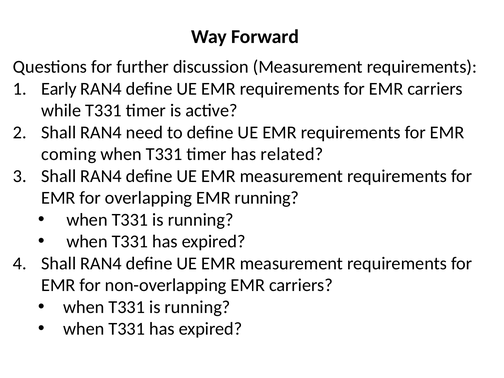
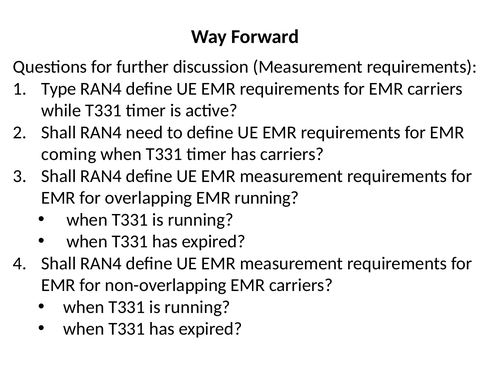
Early: Early -> Type (59, 89)
has related: related -> carriers (292, 154)
